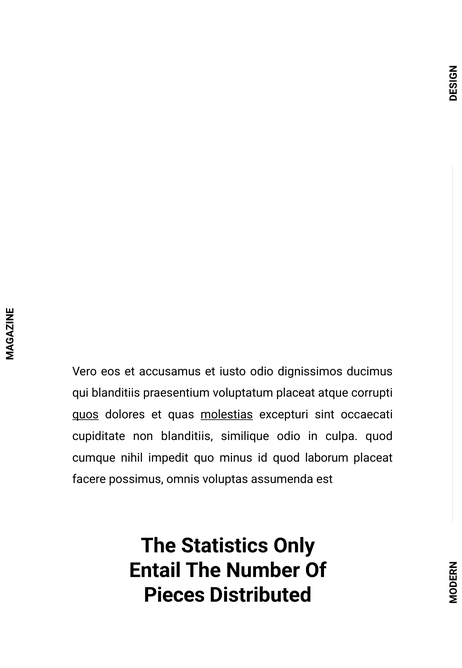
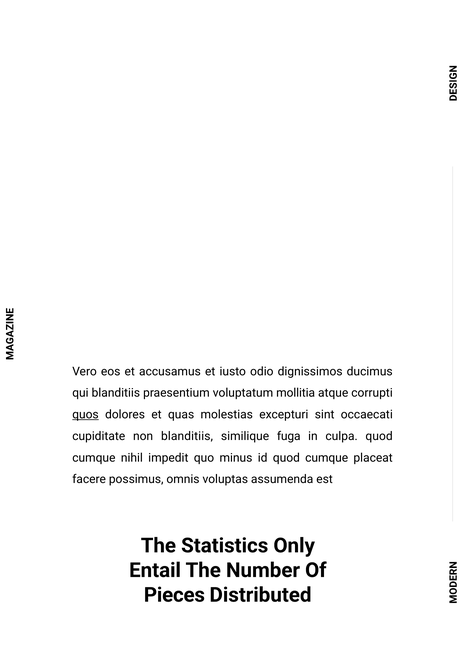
voluptatum placeat: placeat -> mollitia (296, 393)
molestias underline: present -> none (227, 414)
similique odio: odio -> fuga (289, 436)
id quod laborum: laborum -> cumque (327, 457)
